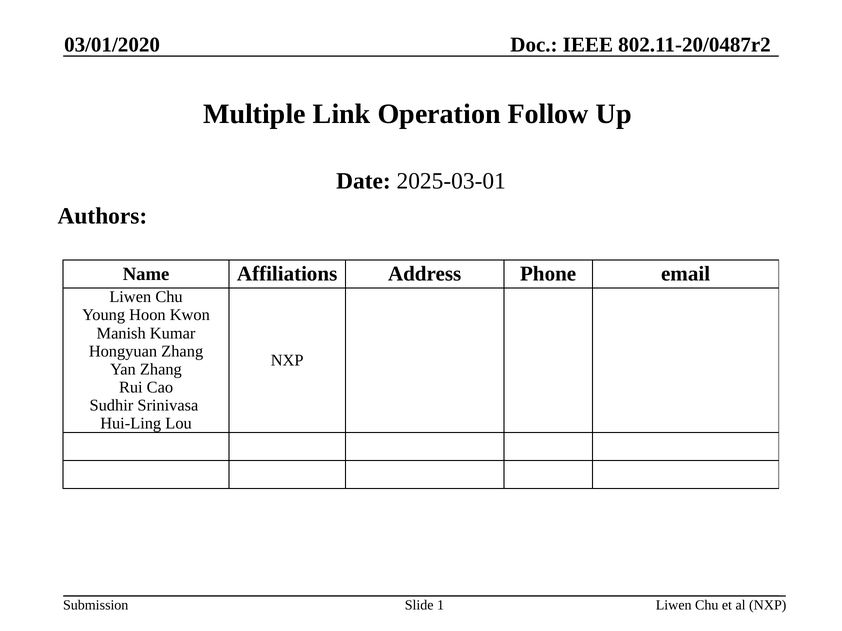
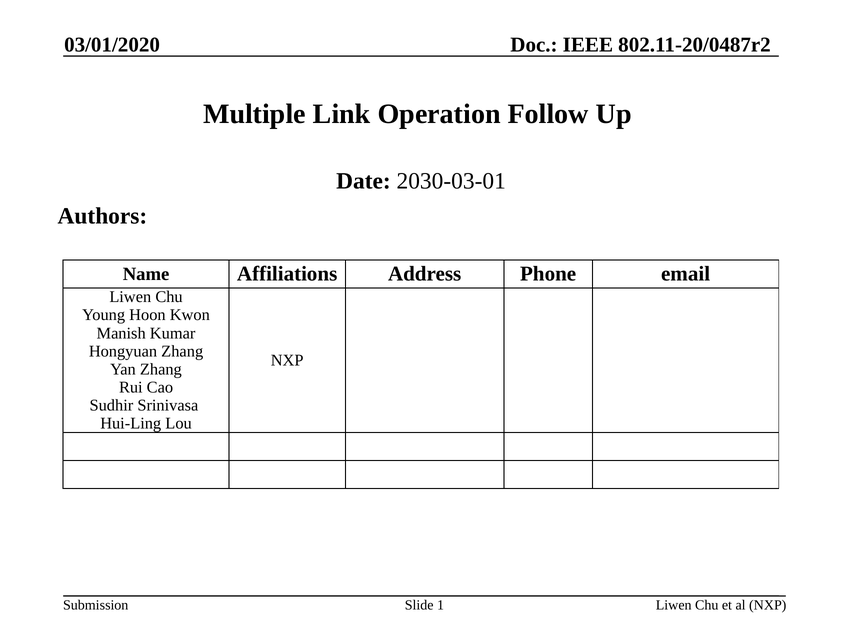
2025-03-01: 2025-03-01 -> 2030-03-01 (451, 181)
